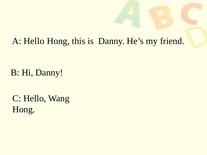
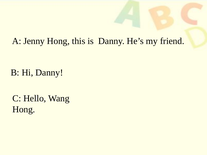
A Hello: Hello -> Jenny (34, 41)
